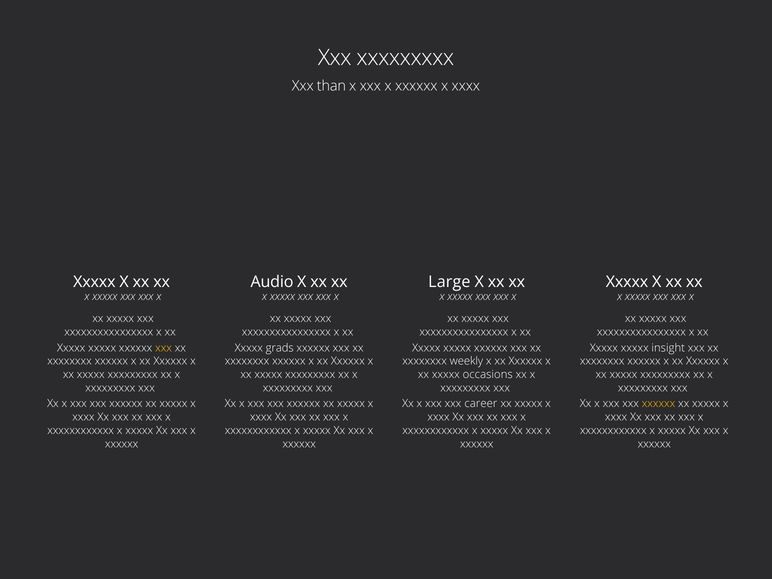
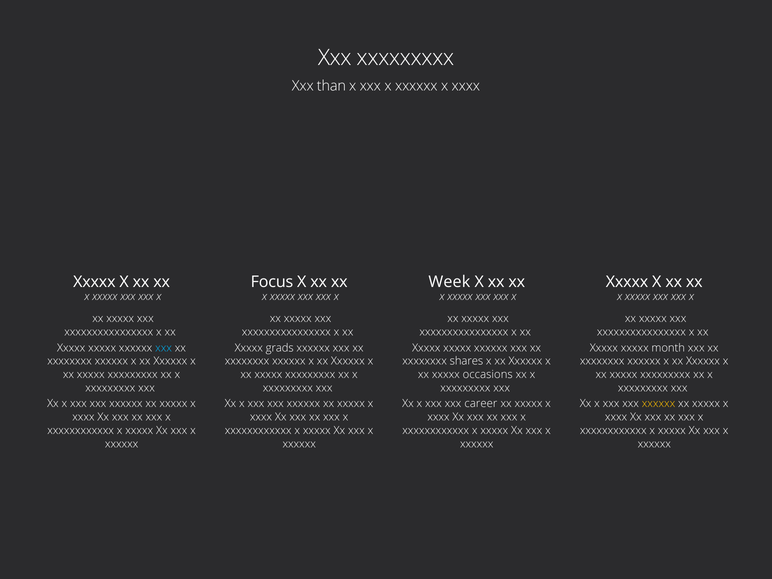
Audio: Audio -> Focus (272, 282)
Large: Large -> Week (449, 282)
xxx colour: yellow -> light blue (164, 348)
insight: insight -> month (668, 348)
weekly: weekly -> shares (466, 361)
